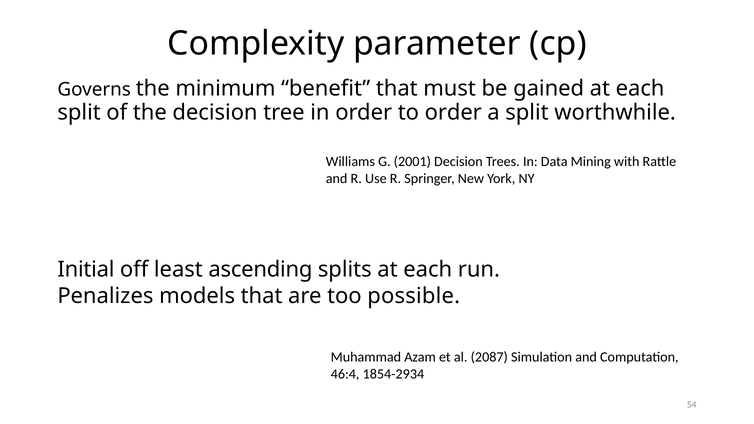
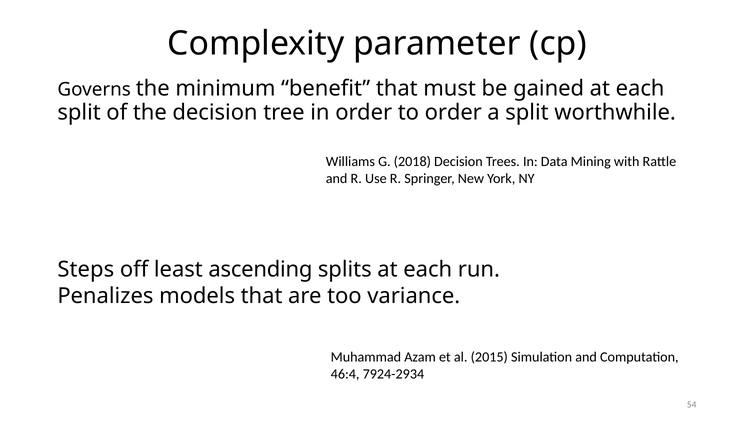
2001: 2001 -> 2018 (412, 162)
Initial: Initial -> Steps (86, 269)
possible: possible -> variance (414, 296)
2087: 2087 -> 2015 (489, 357)
1854-2934: 1854-2934 -> 7924-2934 (393, 374)
